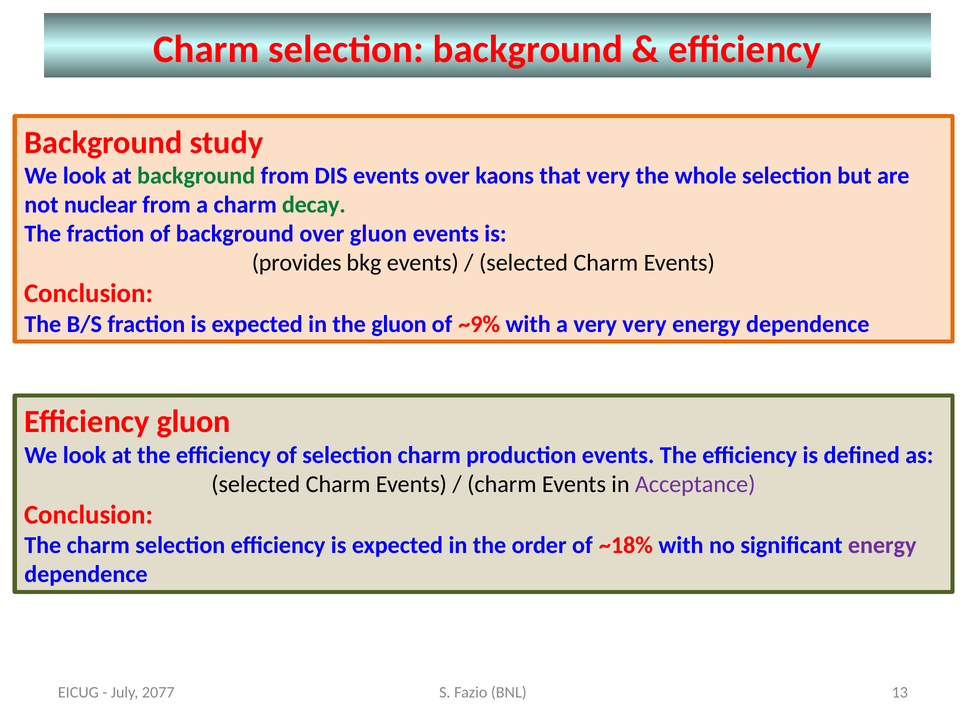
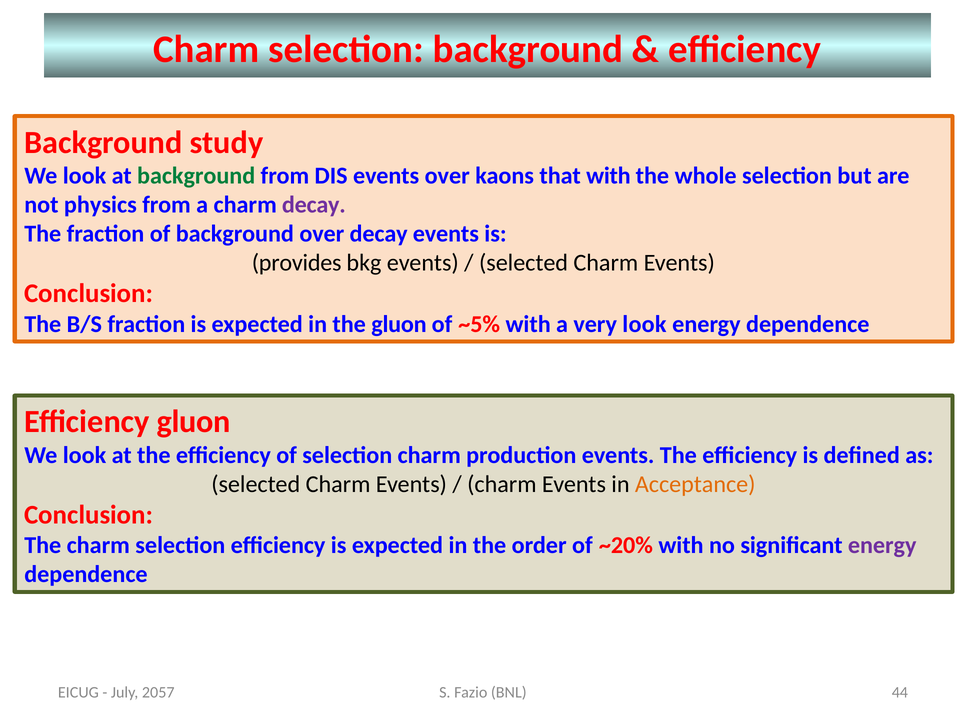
that very: very -> with (608, 176)
nuclear: nuclear -> physics (100, 205)
decay colour: green -> purple (314, 205)
over gluon: gluon -> decay (379, 234)
~9%: ~9% -> ~5% (479, 324)
very very: very -> look (644, 324)
Acceptance colour: purple -> orange (695, 484)
~18%: ~18% -> ~20% (626, 545)
13: 13 -> 44 (900, 692)
2077: 2077 -> 2057 (158, 692)
